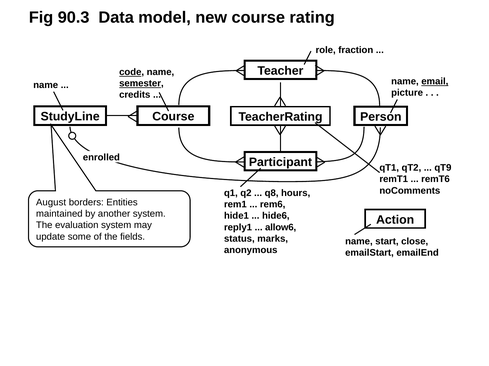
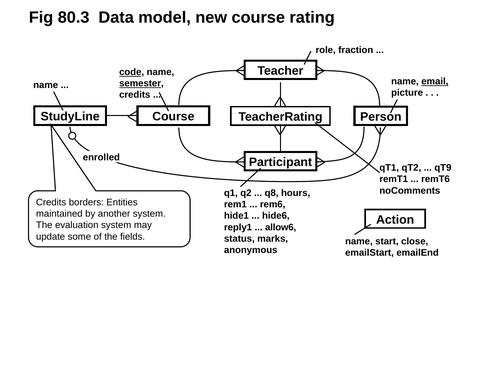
90.3: 90.3 -> 80.3 (74, 17)
August: August -> Credits (51, 203)
